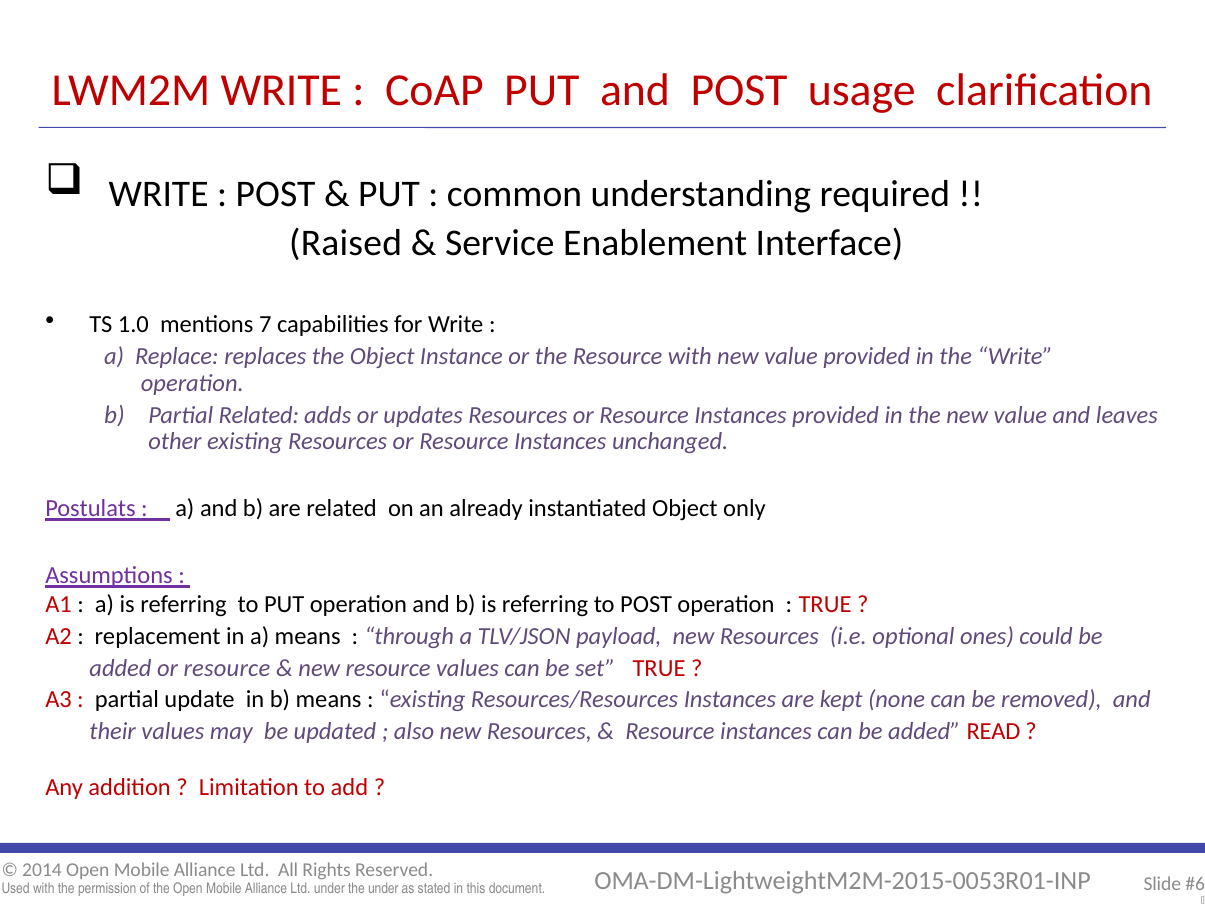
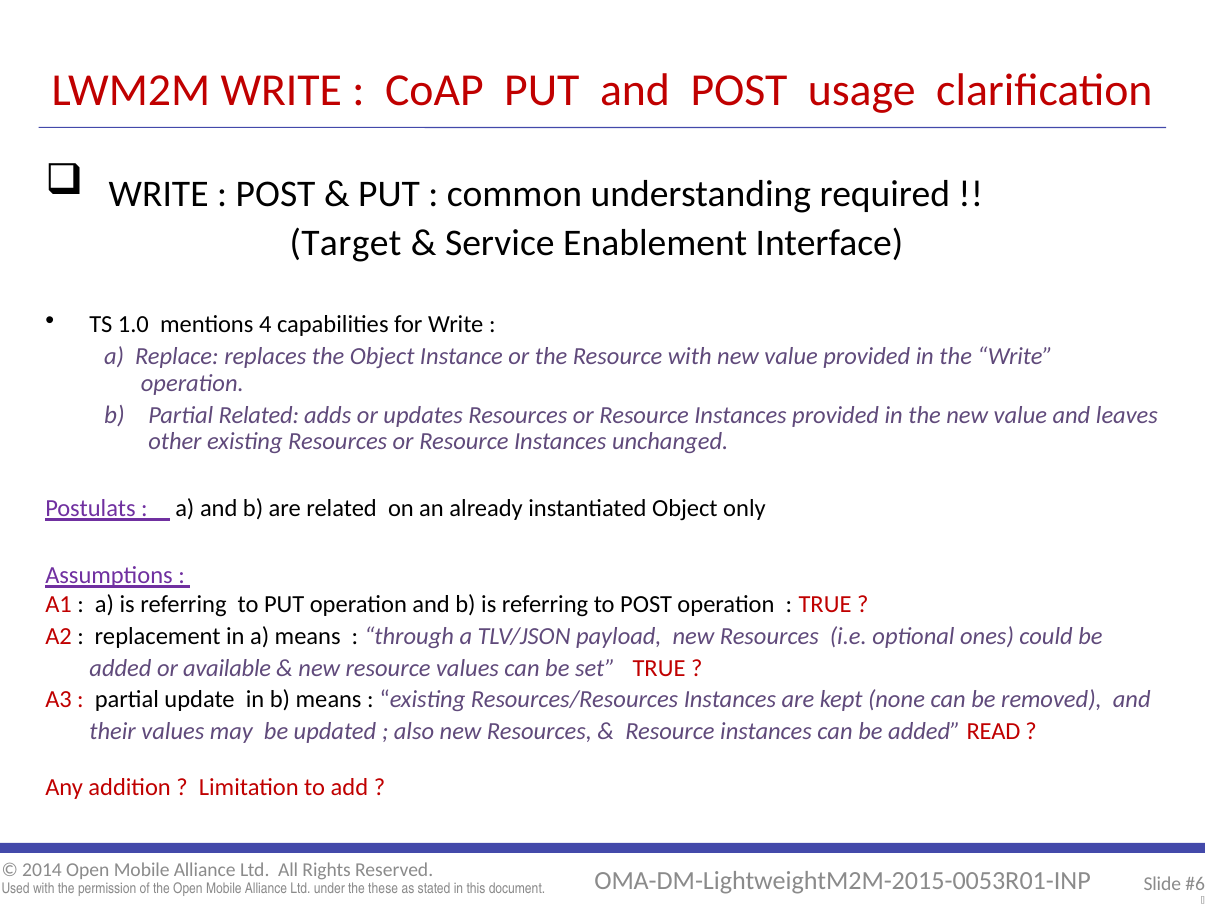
Raised: Raised -> Target (346, 243)
7: 7 -> 4 (265, 325)
added or resource: resource -> available (227, 668)
the under: under -> these (383, 889)
